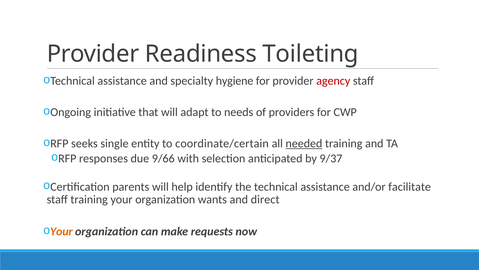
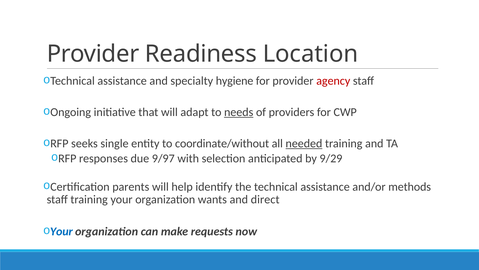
Toileting: Toileting -> Location (311, 54)
needs underline: none -> present (239, 112)
coordinate/certain: coordinate/certain -> coordinate/without (222, 143)
9/66: 9/66 -> 9/97 (163, 158)
9/37: 9/37 -> 9/29 (331, 158)
facilitate: facilitate -> methods (410, 186)
Your colour: orange -> blue (61, 231)
